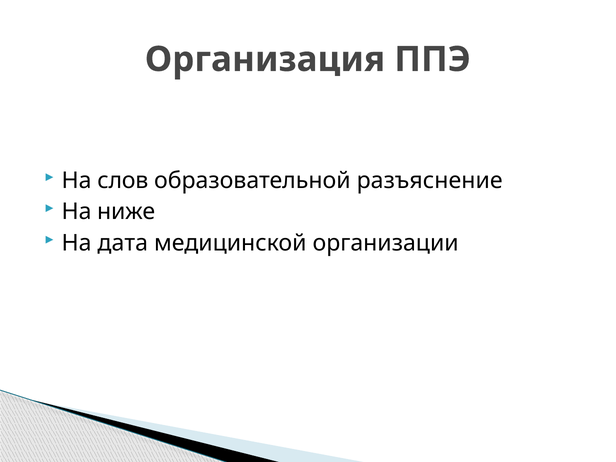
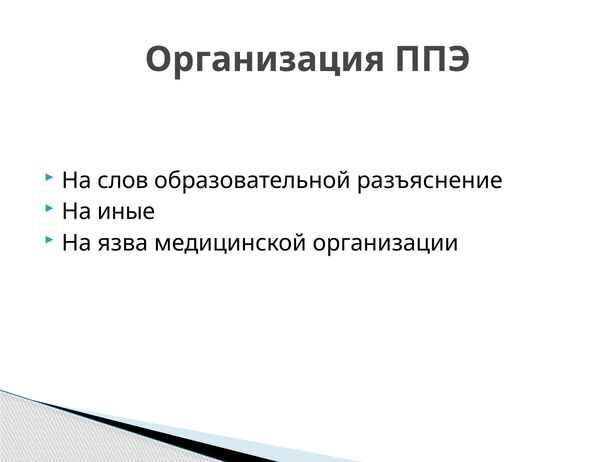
ниже: ниже -> иные (126, 212)
дата: дата -> язва (123, 243)
